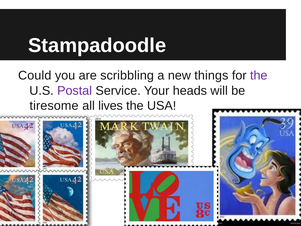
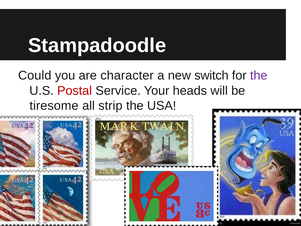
scribbling: scribbling -> character (127, 76)
things: things -> switch (211, 76)
Postal colour: purple -> red (75, 91)
lives: lives -> strip (110, 106)
